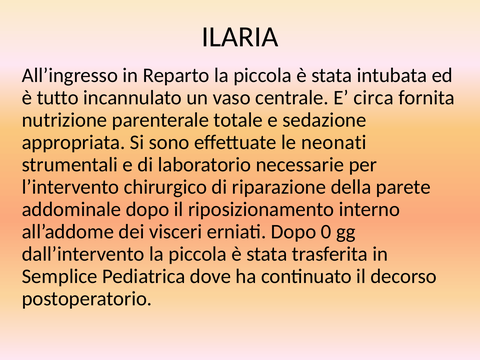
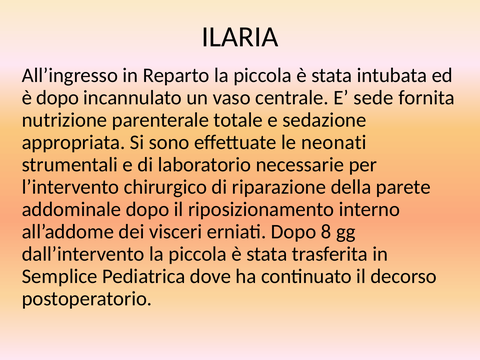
è tutto: tutto -> dopo (58, 98)
circa: circa -> sede (374, 98)
0: 0 -> 8 (326, 232)
